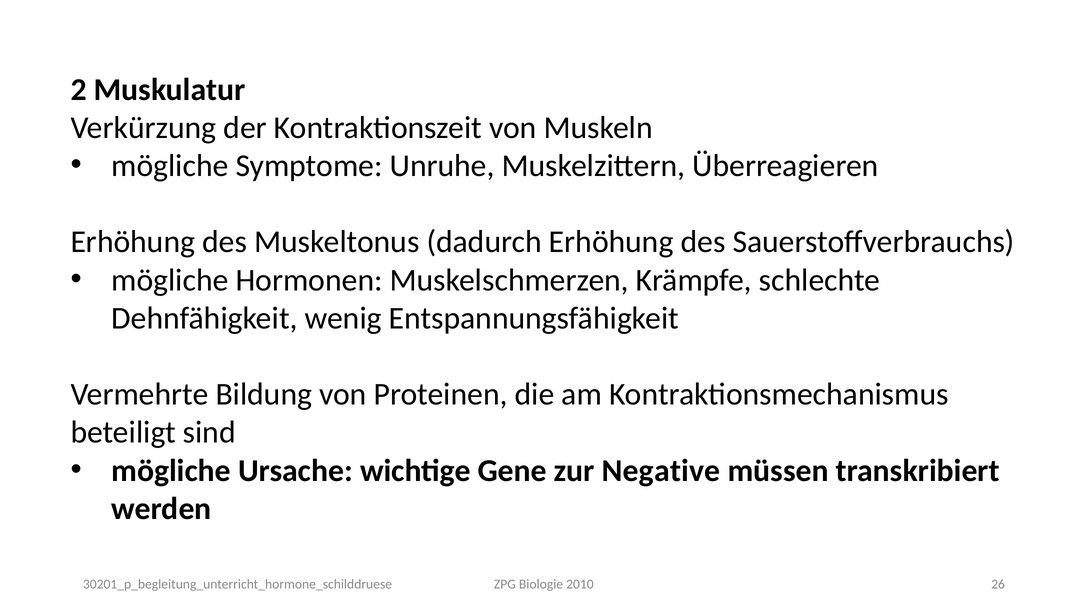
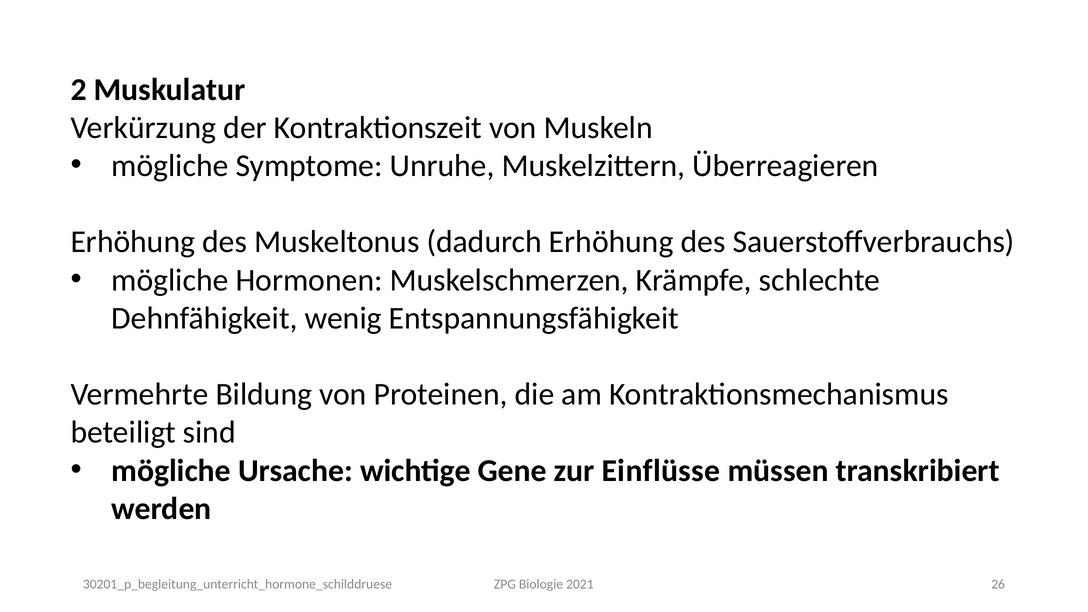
Negative: Negative -> Einflüsse (661, 471)
2010: 2010 -> 2021 (580, 584)
